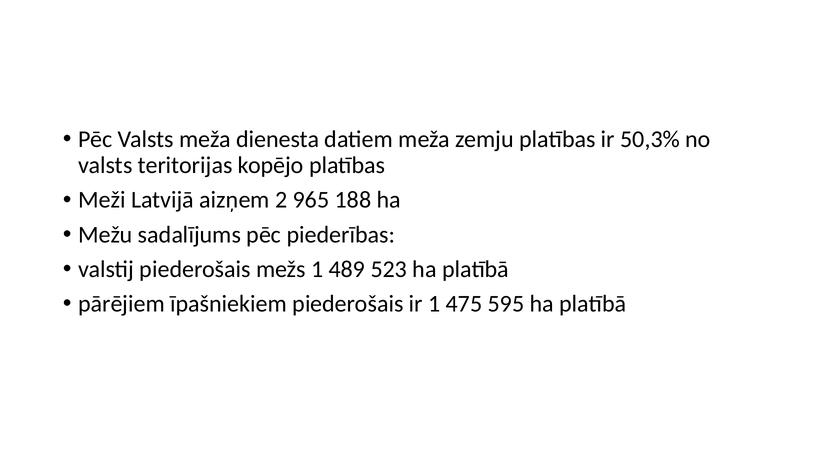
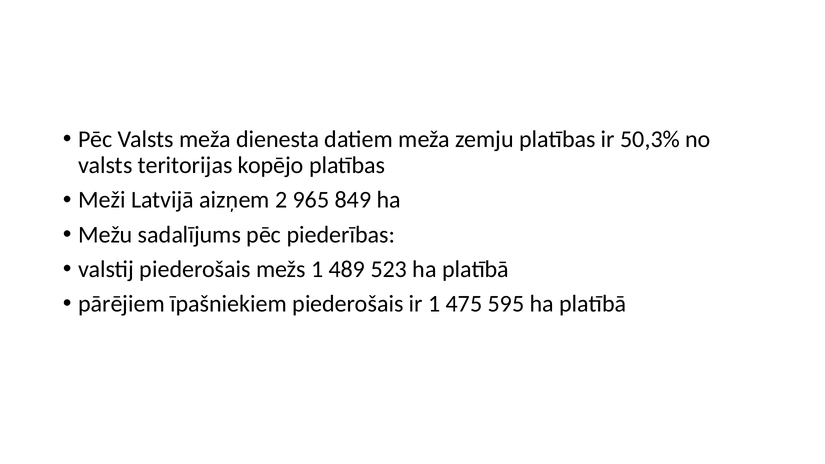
188: 188 -> 849 (353, 200)
